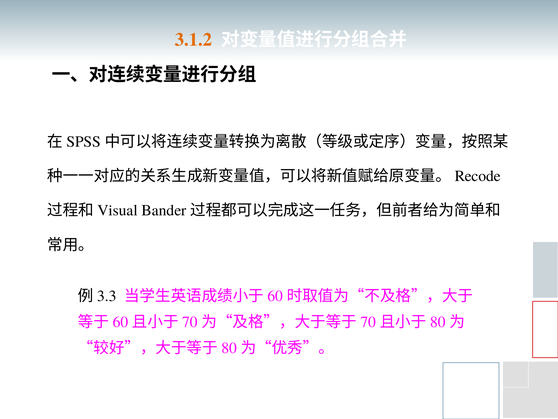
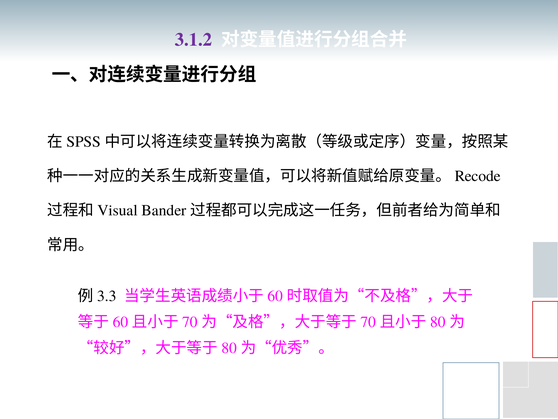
3.1.2 colour: orange -> purple (193, 40)
